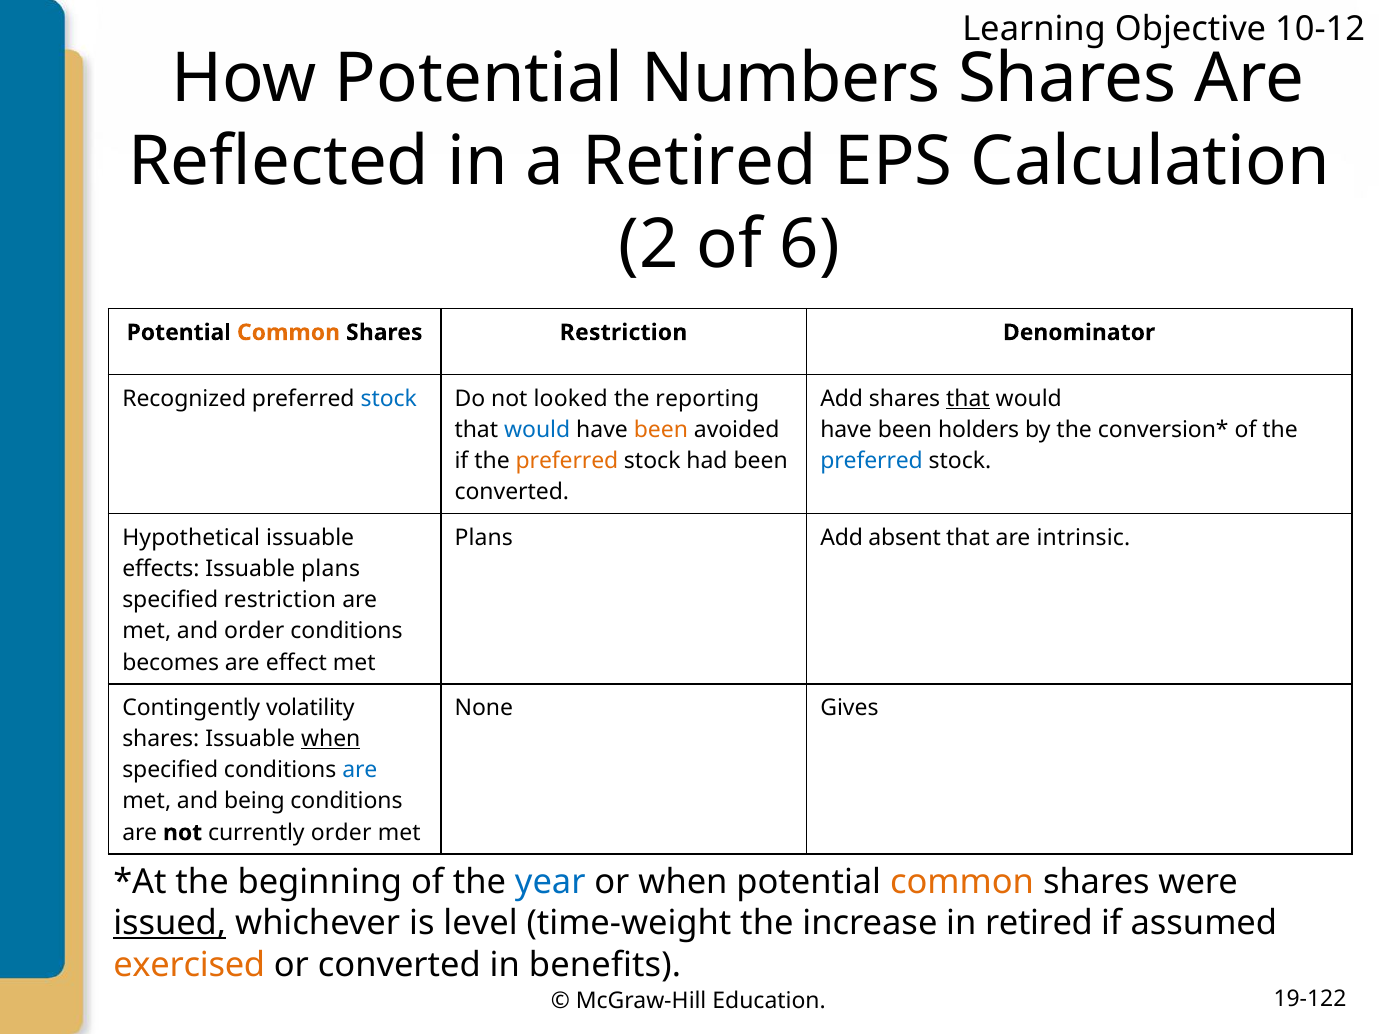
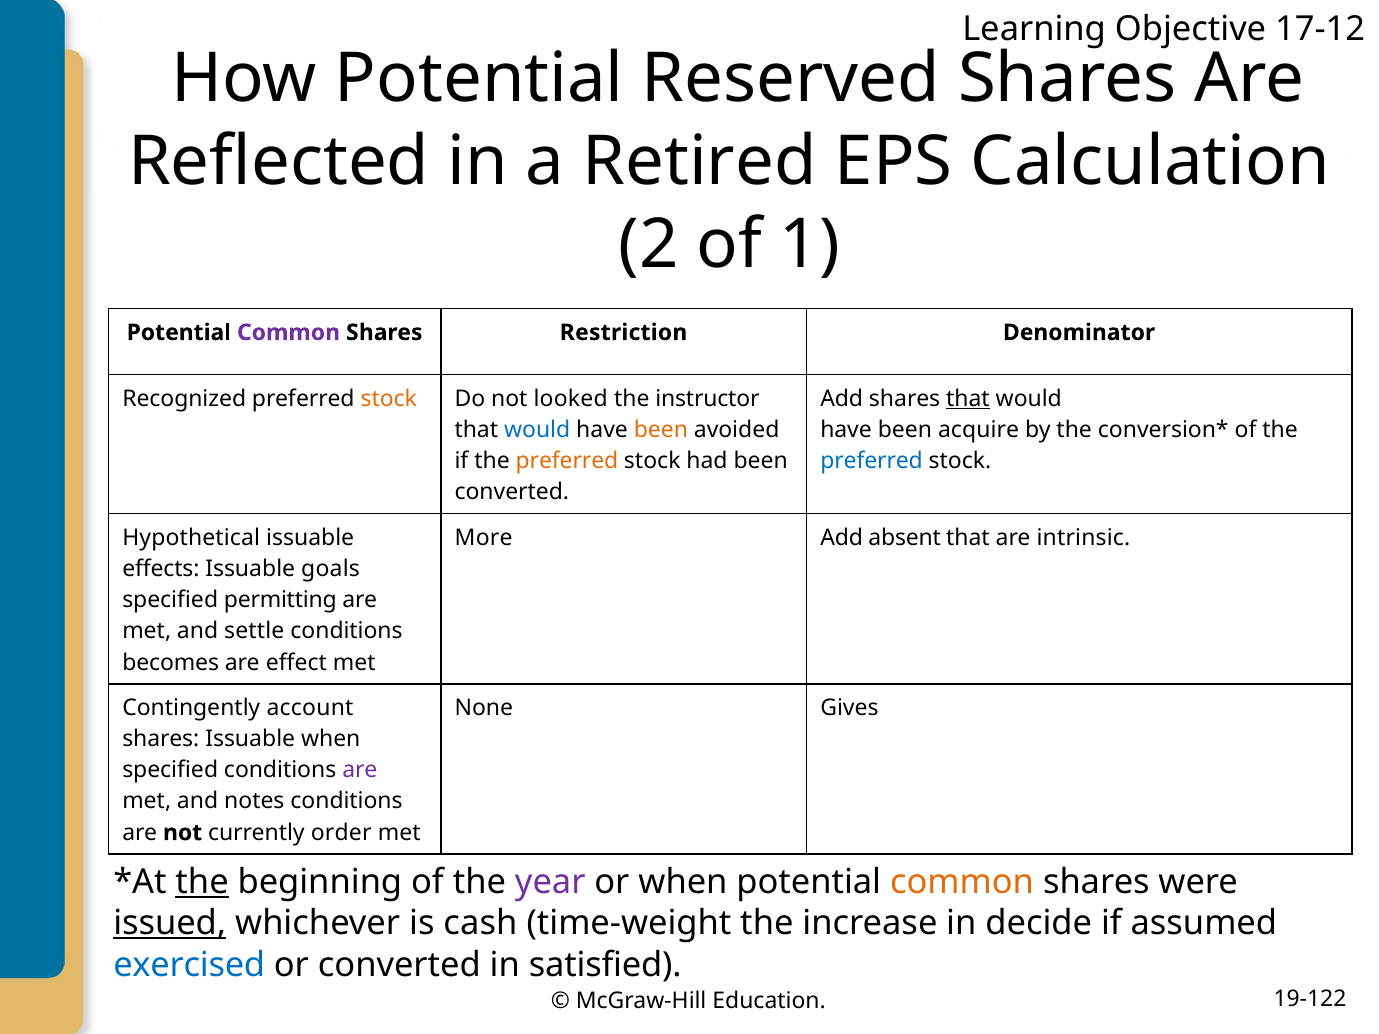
10-12: 10-12 -> 17-12 (1320, 30)
Numbers: Numbers -> Reserved (791, 79)
6: 6 -> 1 (810, 245)
Common colour: orange -> purple (288, 333)
stock colour: blue -> orange (389, 399)
reporting: reporting -> instructor (707, 399)
holders: holders -> acquire (979, 430)
Plans: Plans -> More (484, 538)
Issuable plans: plans -> goals (331, 569)
specified restriction: restriction -> permitting (280, 600)
and order: order -> settle (254, 631)
volatility: volatility -> account (310, 708)
when underline: present -> none (331, 739)
are colour: blue -> purple (360, 770)
being: being -> notes (254, 802)
the underline: none -> present (202, 882)
year colour: blue -> purple (550, 882)
level: level -> cash (481, 924)
in retired: retired -> decide (1039, 924)
exercised colour: orange -> blue (189, 965)
benefits: benefits -> satisfied (605, 965)
